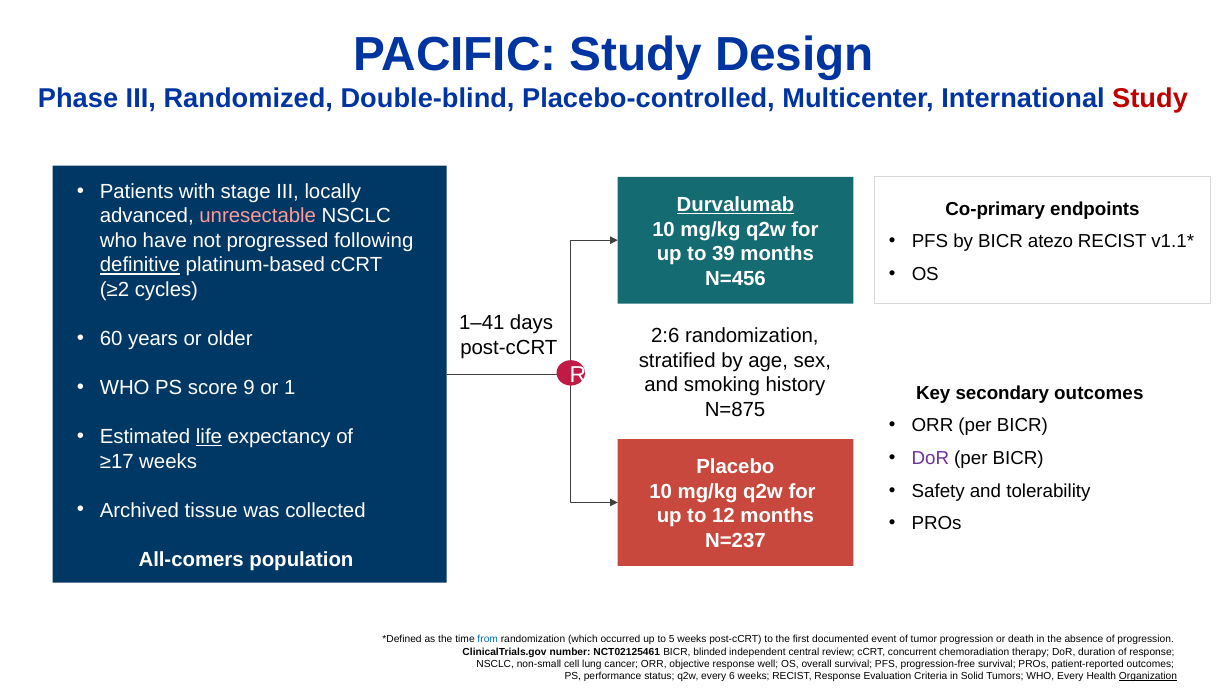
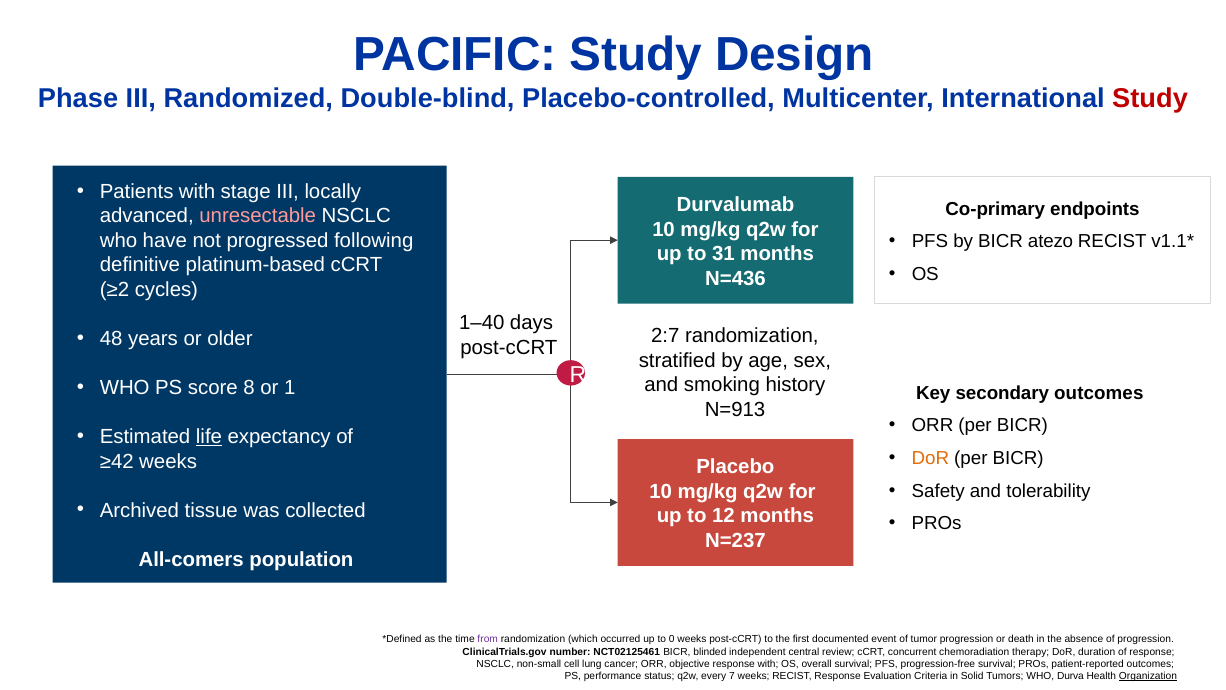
Durvalumab underline: present -> none (735, 205)
39: 39 -> 31 (723, 254)
definitive underline: present -> none (140, 265)
N=456: N=456 -> N=436 (735, 278)
1–41: 1–41 -> 1–40 (482, 323)
2:6: 2:6 -> 2:7 (665, 336)
60: 60 -> 48 (111, 339)
9: 9 -> 8 (249, 388)
N=875: N=875 -> N=913 (735, 409)
DoR colour: purple -> orange (930, 458)
≥17: ≥17 -> ≥42 (117, 461)
from colour: blue -> purple (488, 639)
5: 5 -> 0 (672, 639)
response well: well -> with (768, 664)
6: 6 -> 7 (732, 676)
WHO Every: Every -> Durva (1070, 676)
